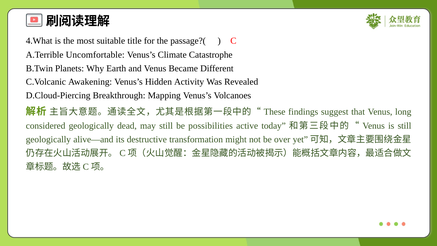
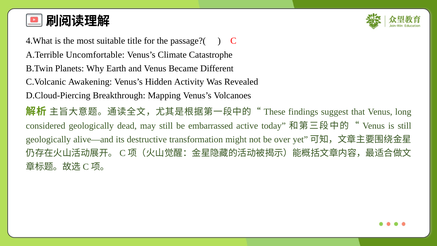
possibilities: possibilities -> embarrassed (211, 126)
